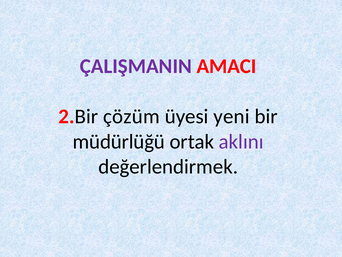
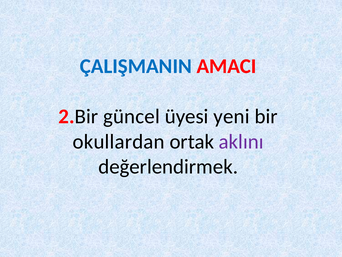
ÇALIŞMANIN colour: purple -> blue (136, 66)
çözüm: çözüm -> güncel (131, 116)
müdürlüğü: müdürlüğü -> okullardan (119, 141)
